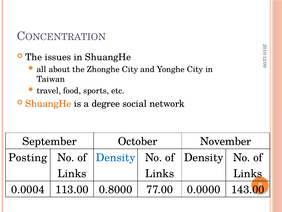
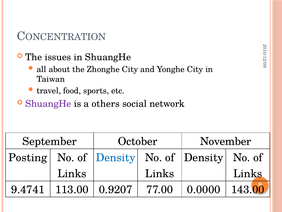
ShuangHe colour: orange -> purple (48, 104)
degree: degree -> others (106, 104)
0.0004: 0.0004 -> 9.4741 (28, 189)
0.8000: 0.8000 -> 0.9207 (116, 189)
